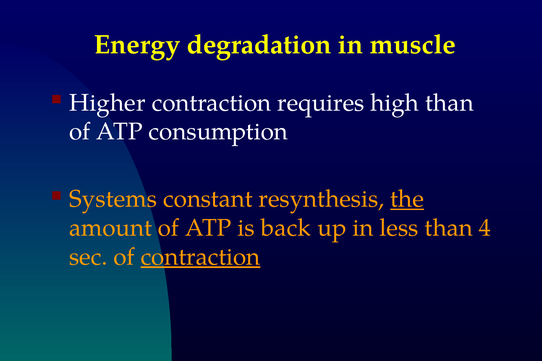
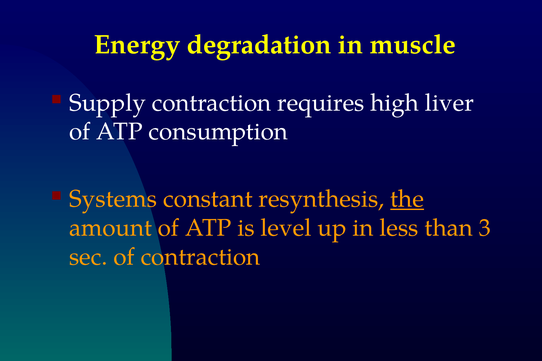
Higher: Higher -> Supply (107, 103)
high than: than -> liver (449, 103)
back: back -> level (286, 228)
4: 4 -> 3 (485, 228)
contraction underline: present -> none (200, 257)
